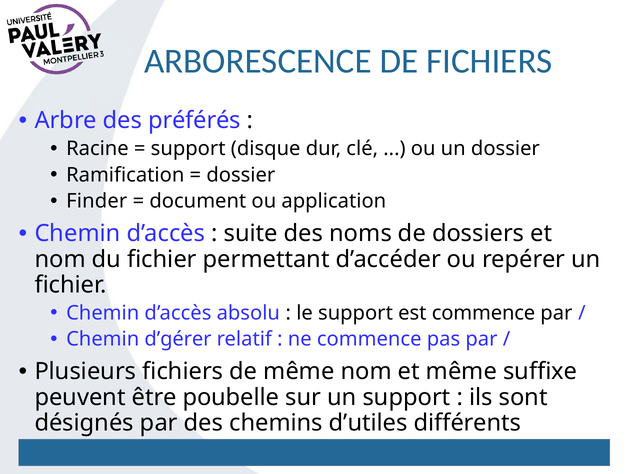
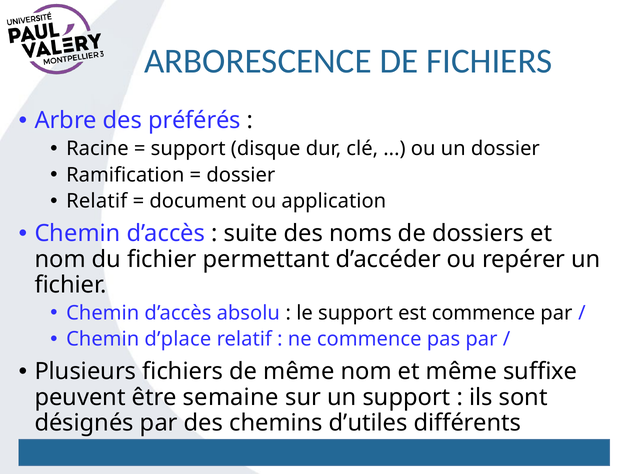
Finder: Finder -> Relatif (97, 201)
d’gérer: d’gérer -> d’place (178, 339)
poubelle: poubelle -> semaine (231, 397)
